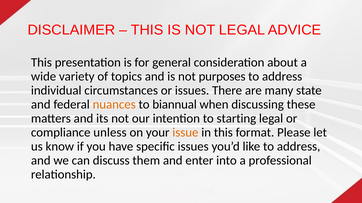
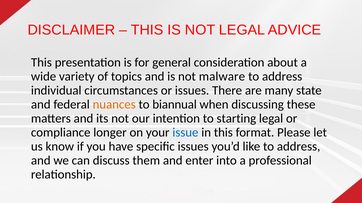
purposes: purposes -> malware (222, 77)
unless: unless -> longer (110, 133)
issue colour: orange -> blue (185, 133)
